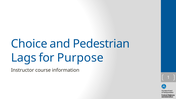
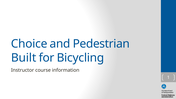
Lags: Lags -> Built (24, 58)
Purpose: Purpose -> Bicycling (80, 58)
